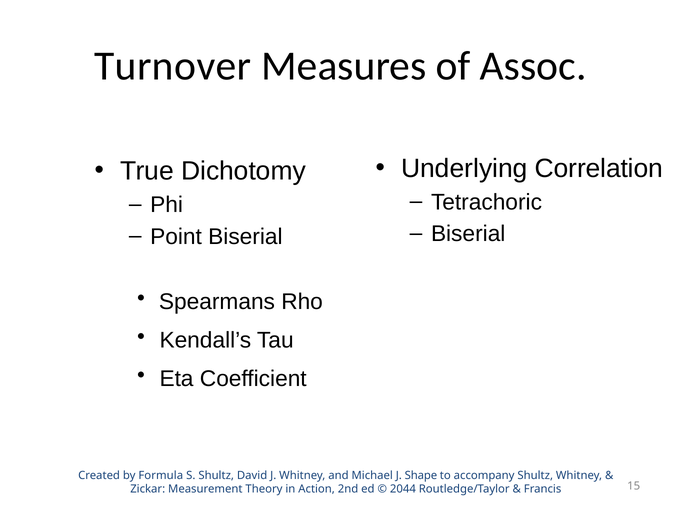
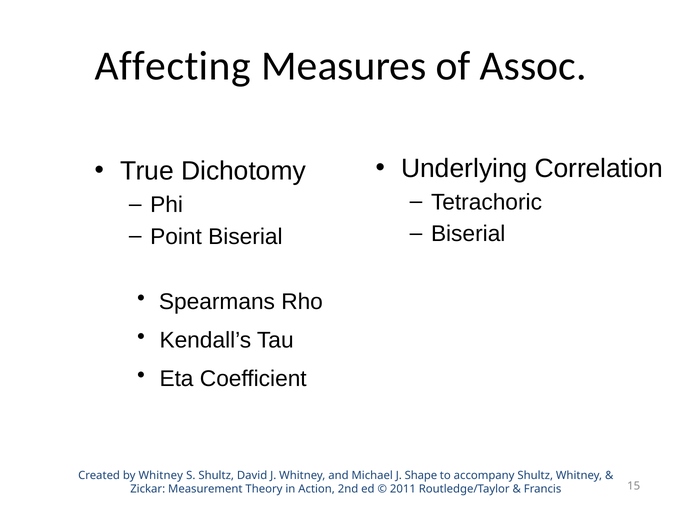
Turnover: Turnover -> Affecting (173, 66)
by Formula: Formula -> Whitney (161, 476)
2044: 2044 -> 2011 (403, 490)
